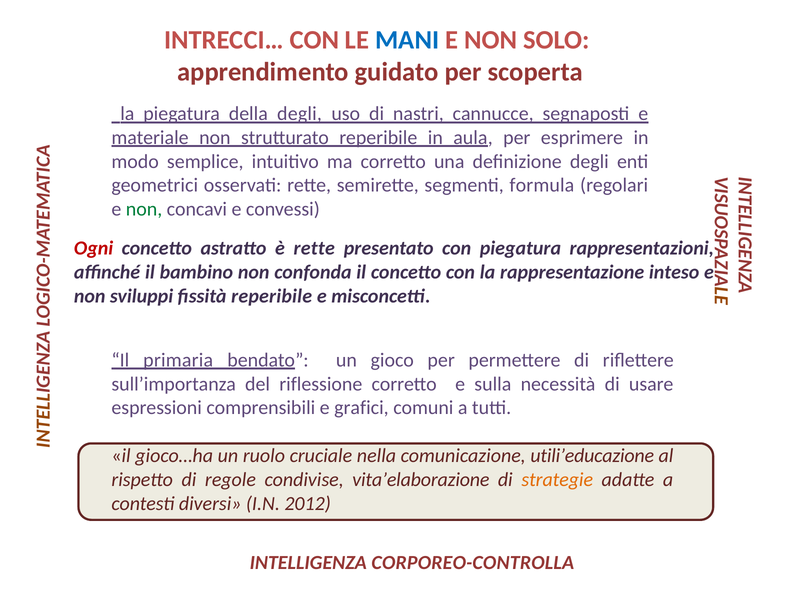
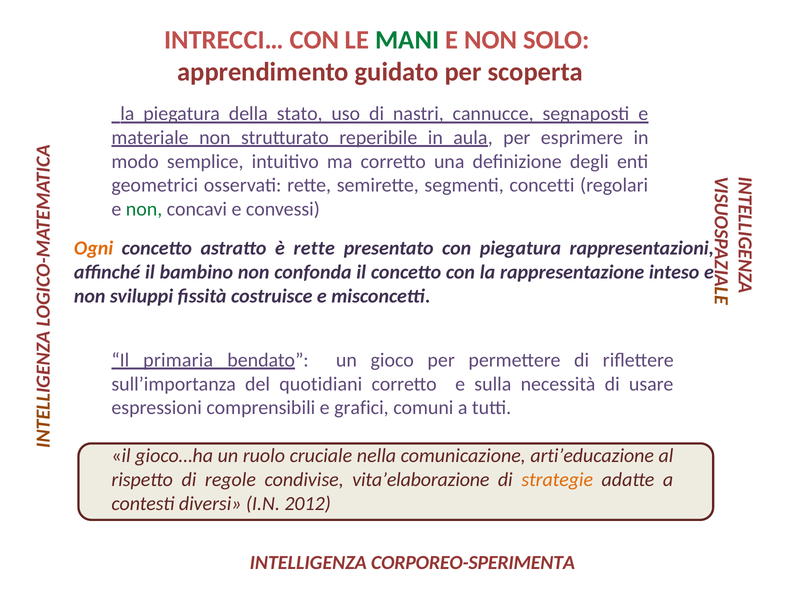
MANI colour: blue -> green (407, 40)
della degli: degli -> stato (300, 114)
formula: formula -> concetti (542, 186)
Ogni colour: red -> orange (94, 248)
fissità reperibile: reperibile -> costruisce (272, 296)
riflessione: riflessione -> quotidiani (321, 384)
utili’educazione: utili’educazione -> arti’educazione (592, 456)
CORPOREO-CONTROLLA: CORPOREO-CONTROLLA -> CORPOREO-SPERIMENTA (473, 563)
